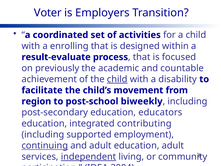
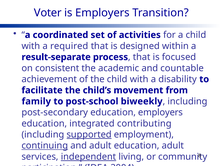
enrolling: enrolling -> required (69, 46)
result-evaluate: result-evaluate -> result-separate (56, 57)
previously: previously -> consistent (57, 68)
child underline: present -> none (117, 79)
region: region -> family (36, 101)
education educators: educators -> employers (161, 112)
supported underline: none -> present (89, 134)
